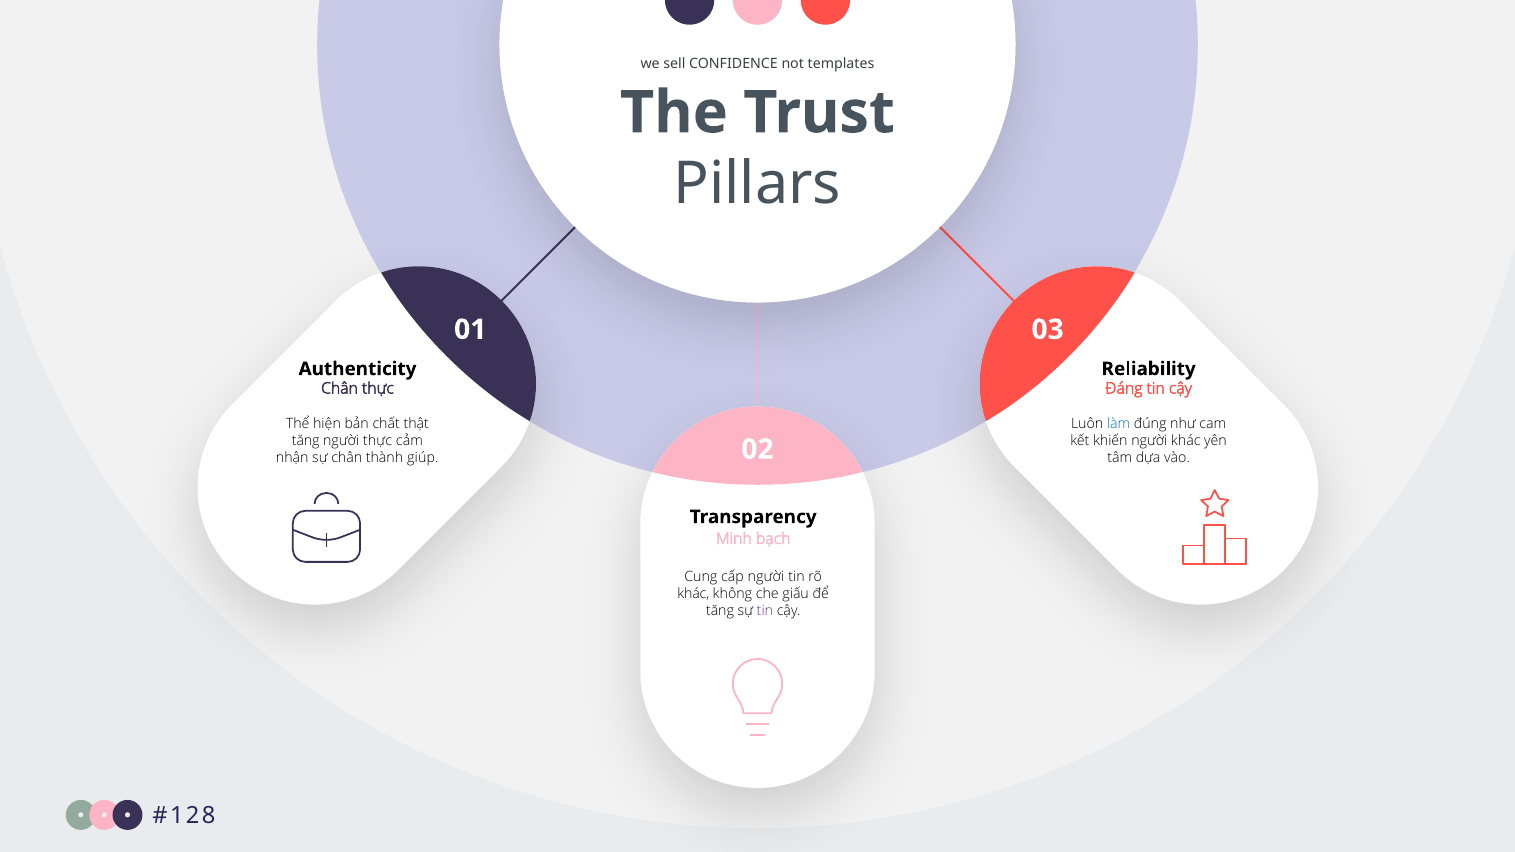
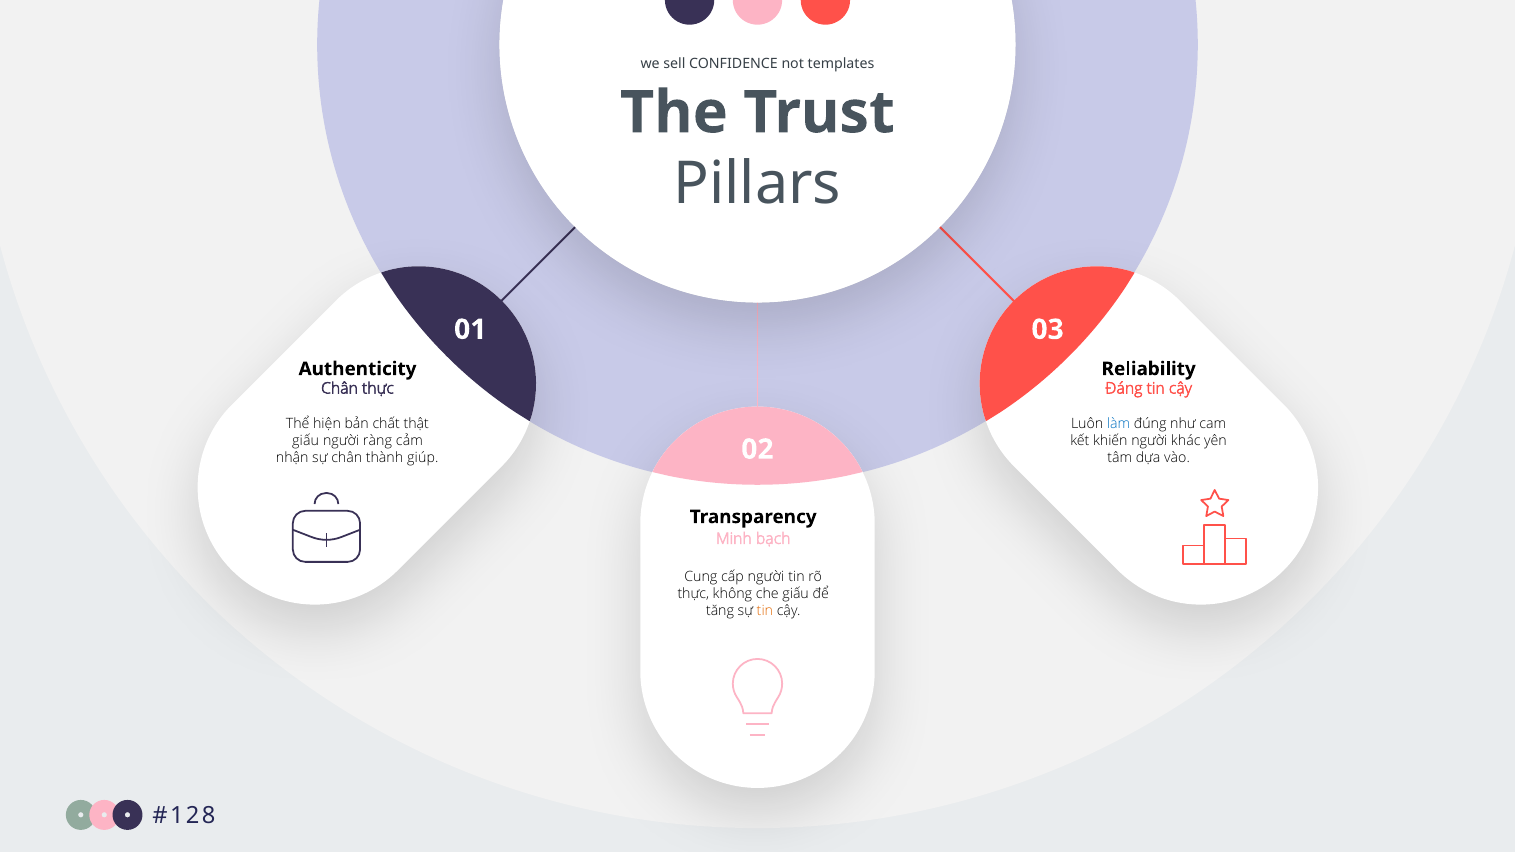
tăng: tăng -> giấu (306, 441)
người thực: thực -> ràng (378, 441)
khác: khác -> thực (693, 594)
tin colour: purple -> orange (765, 611)
